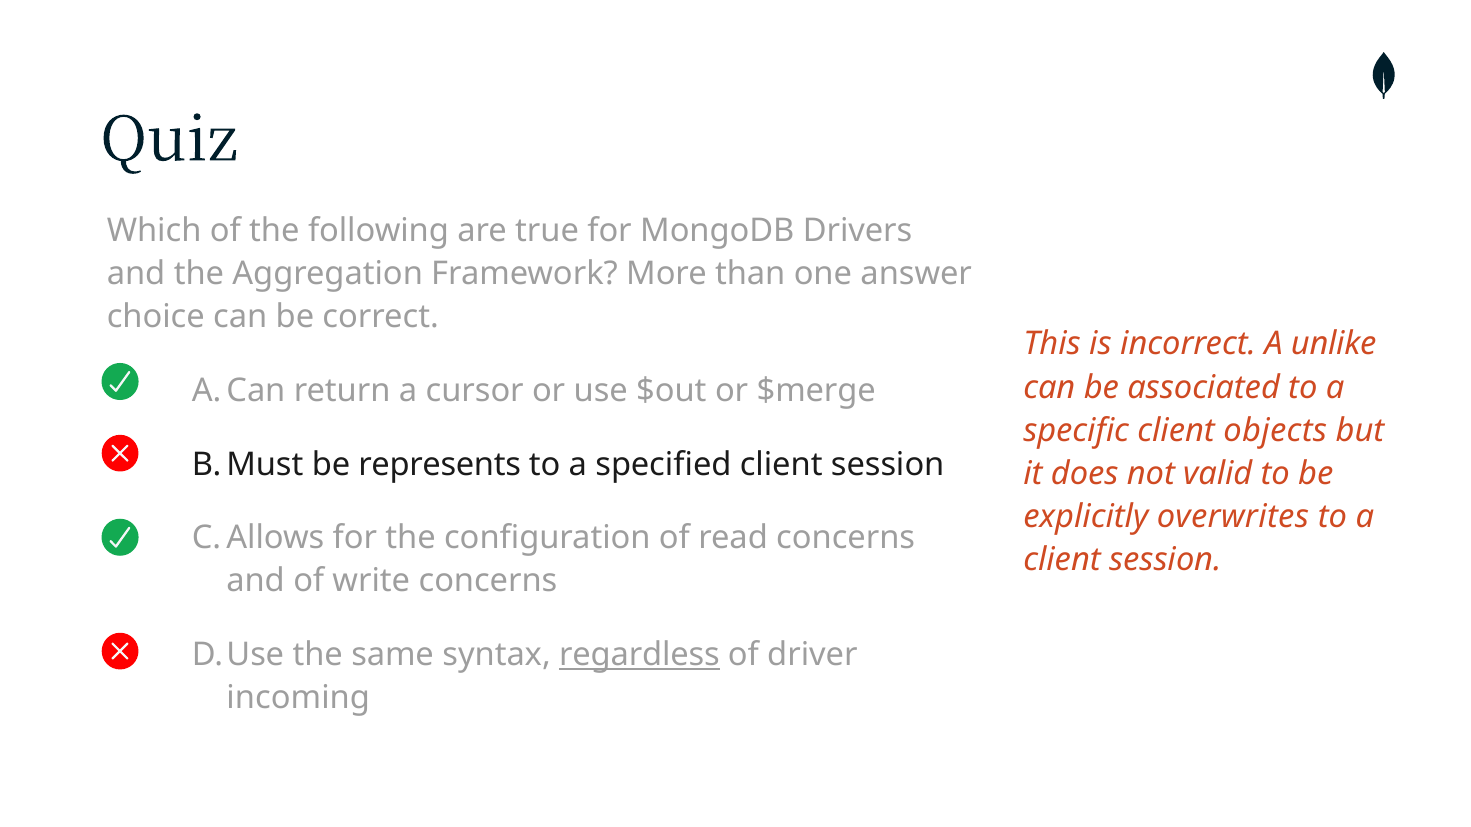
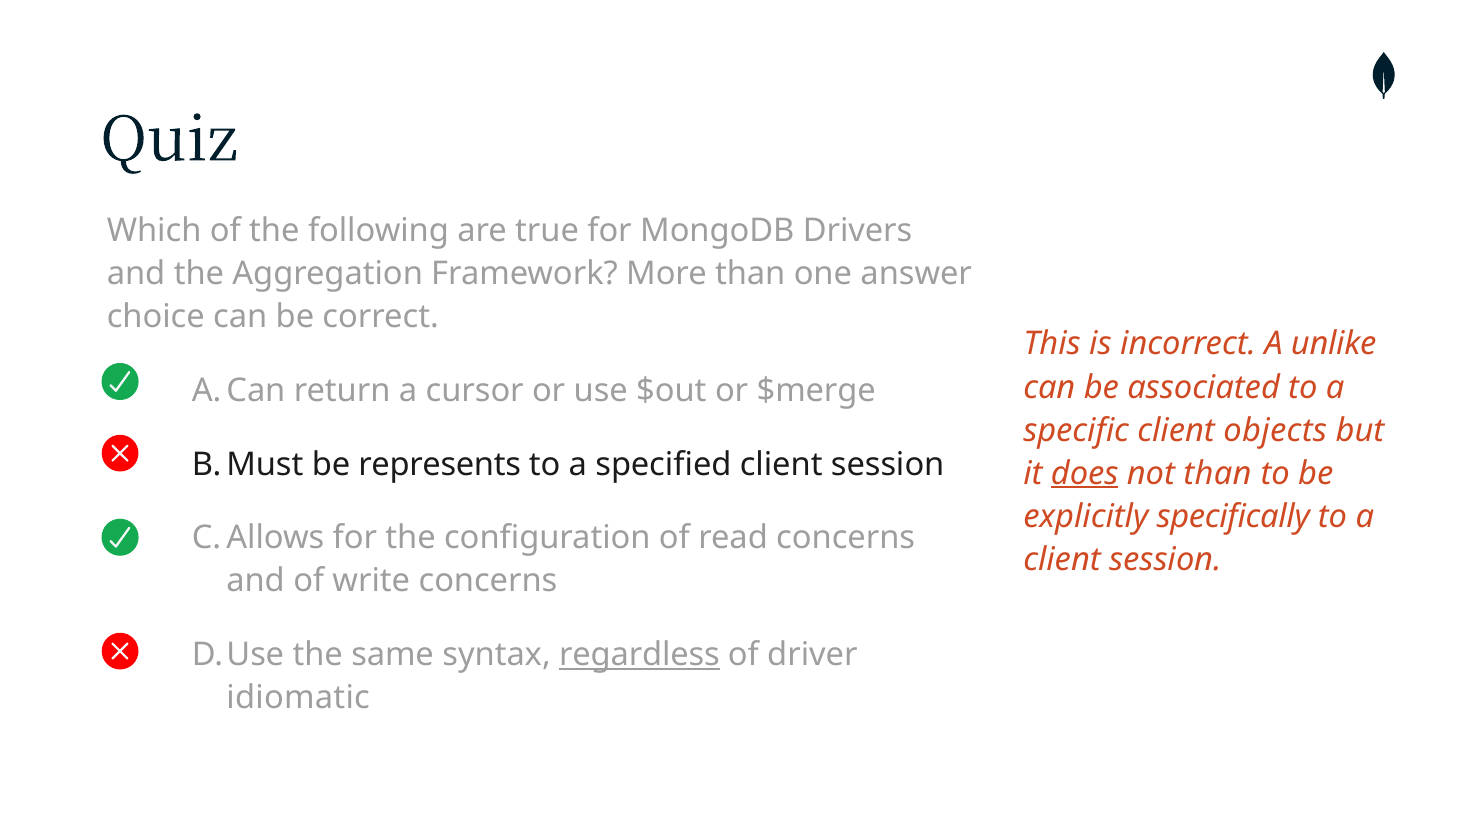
does underline: none -> present (1085, 474)
not valid: valid -> than (1218, 474)
overwrites: overwrites -> specifically (1233, 517)
incoming: incoming -> idiomatic (298, 698)
